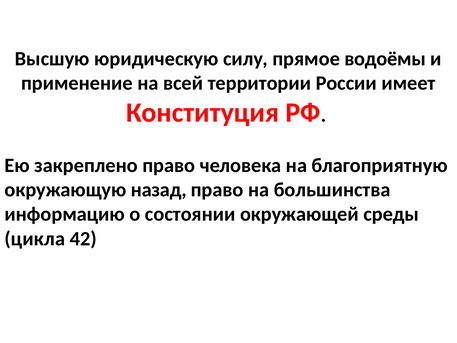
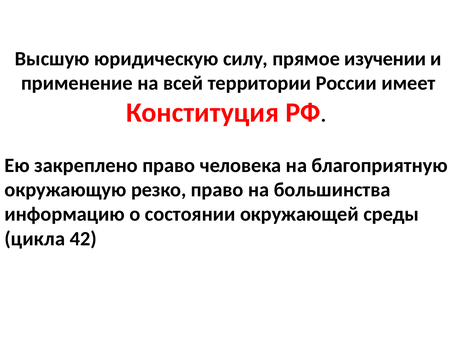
водоёмы: водоёмы -> изучении (385, 59)
назад: назад -> резко (159, 190)
